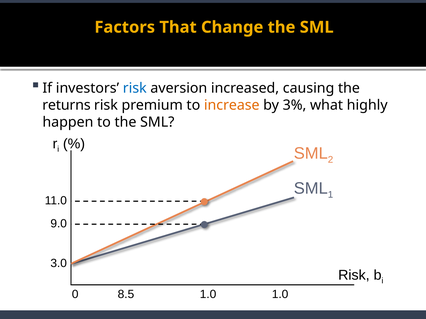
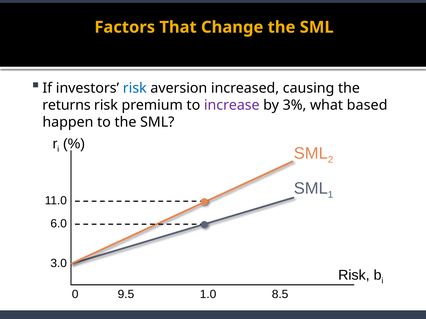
increase colour: orange -> purple (232, 105)
highly: highly -> based (367, 105)
9.0: 9.0 -> 6.0 (59, 224)
8.5: 8.5 -> 9.5 (126, 295)
1.0 1.0: 1.0 -> 8.5 (280, 295)
